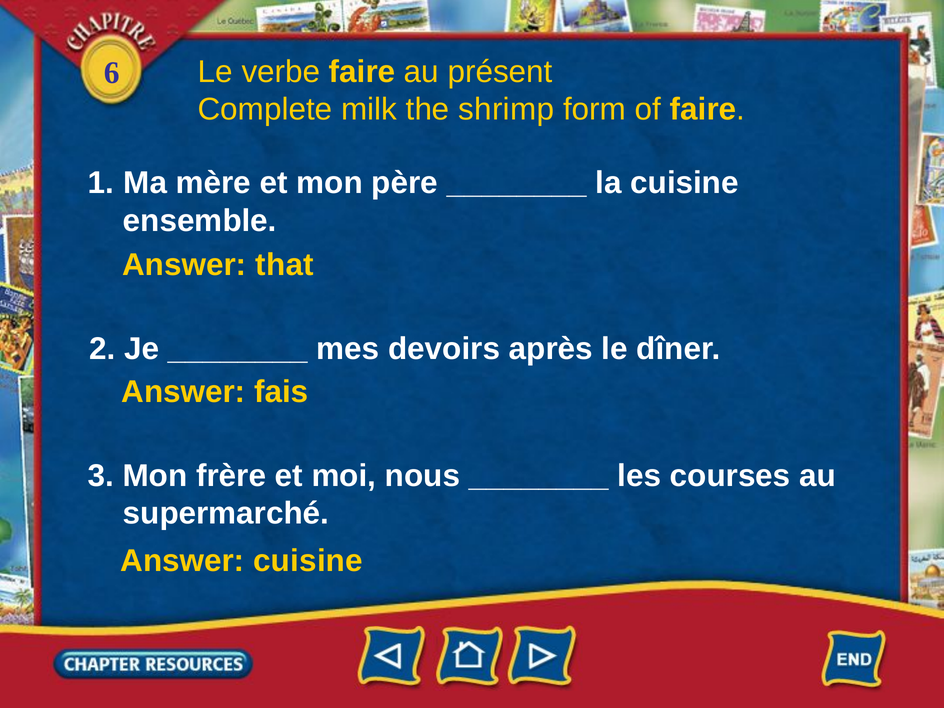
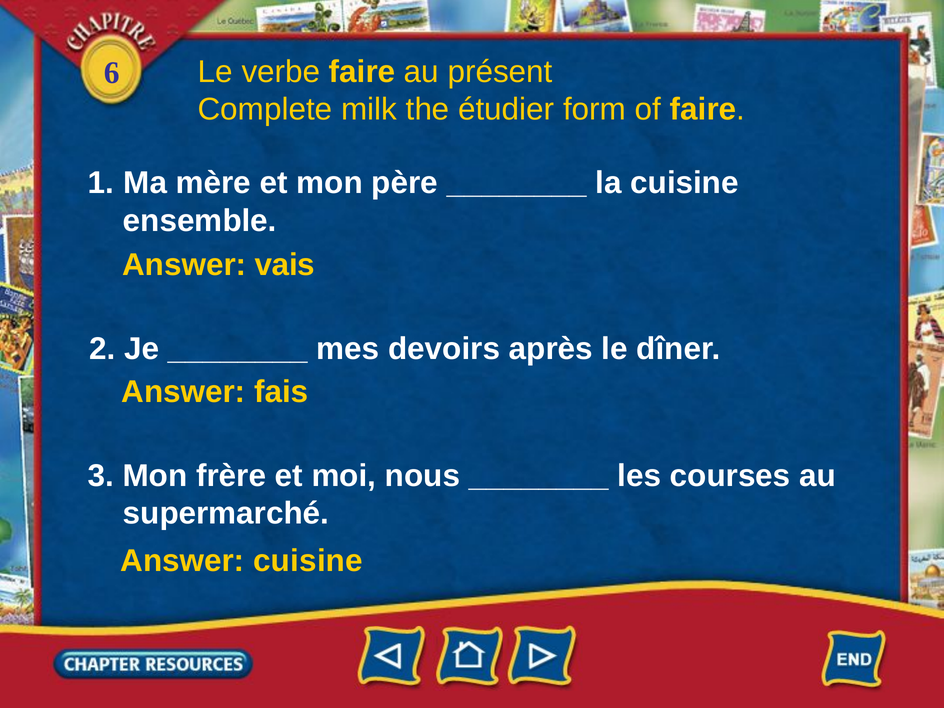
shrimp: shrimp -> étudier (506, 109)
that: that -> vais (285, 265)
